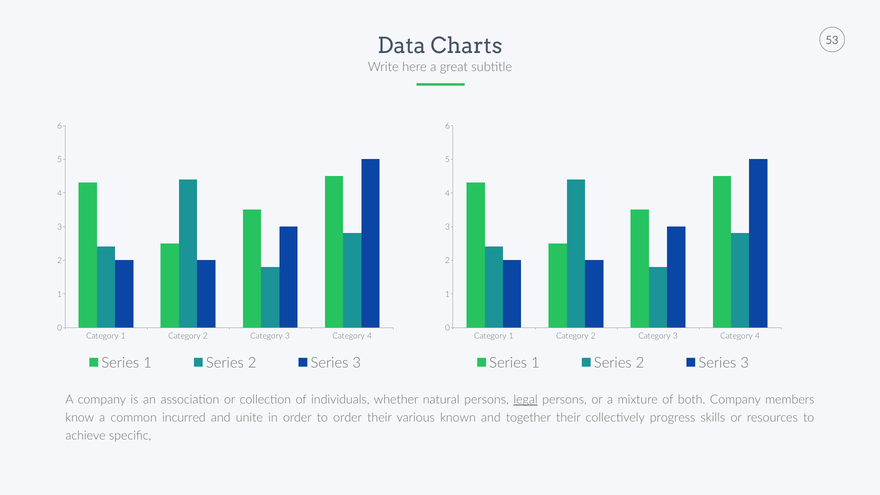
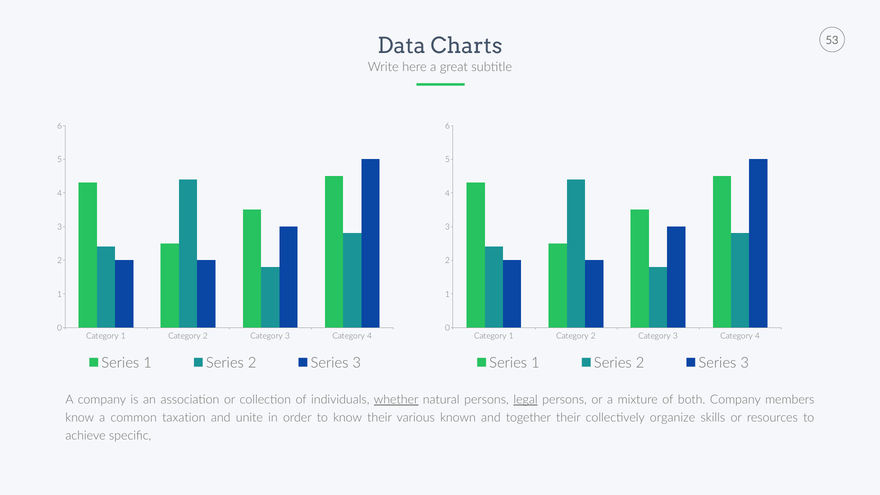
whether underline: none -> present (396, 400)
incurred: incurred -> taxation (184, 418)
to order: order -> know (348, 418)
progress: progress -> organize (673, 418)
